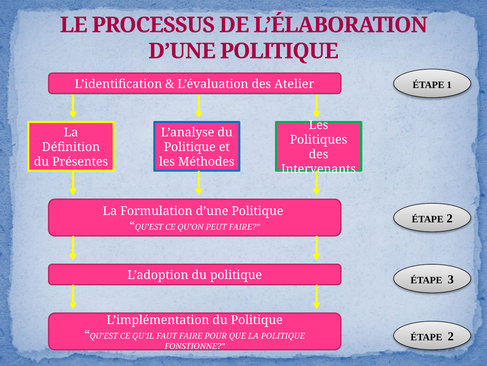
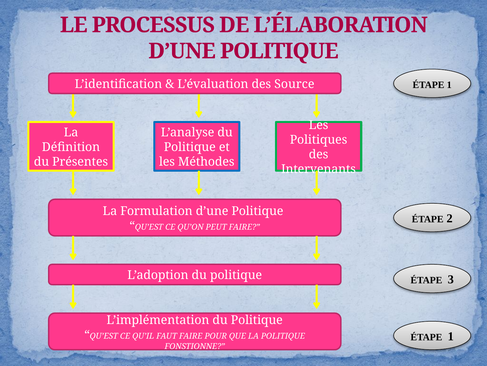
Atelier: Atelier -> Source (294, 84)
2: 2 -> 1 (451, 336)
